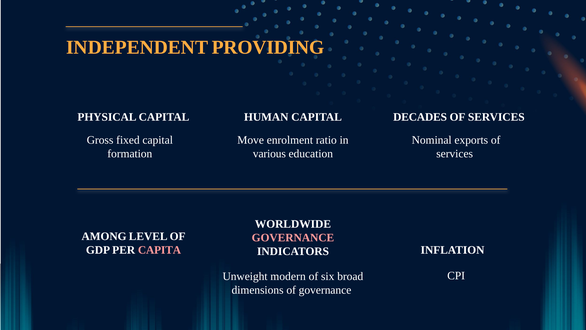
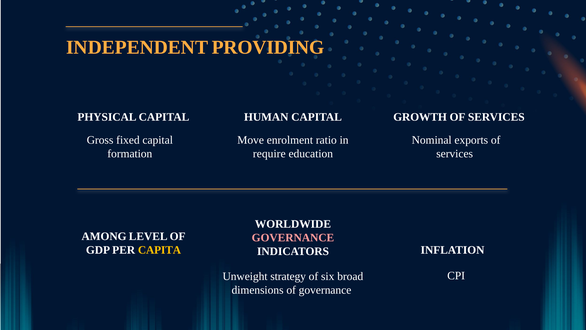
DECADES: DECADES -> GROWTH (420, 117)
various: various -> require (269, 153)
CAPITA colour: pink -> yellow (159, 250)
modern: modern -> strategy (288, 276)
